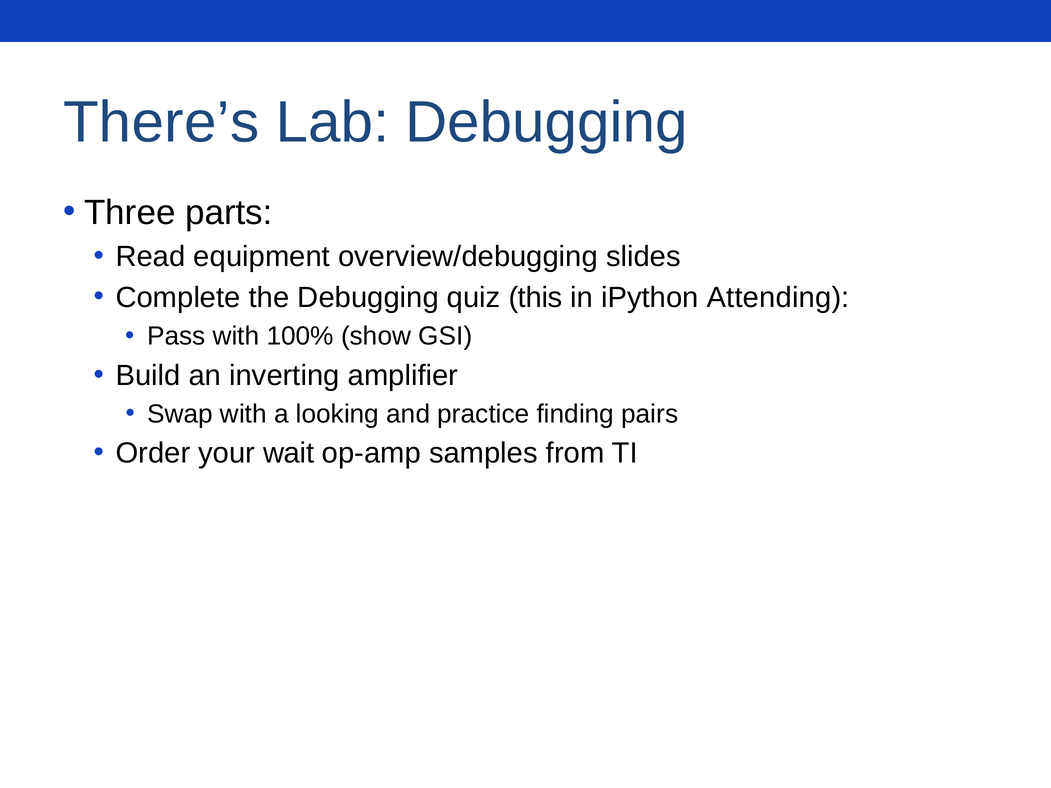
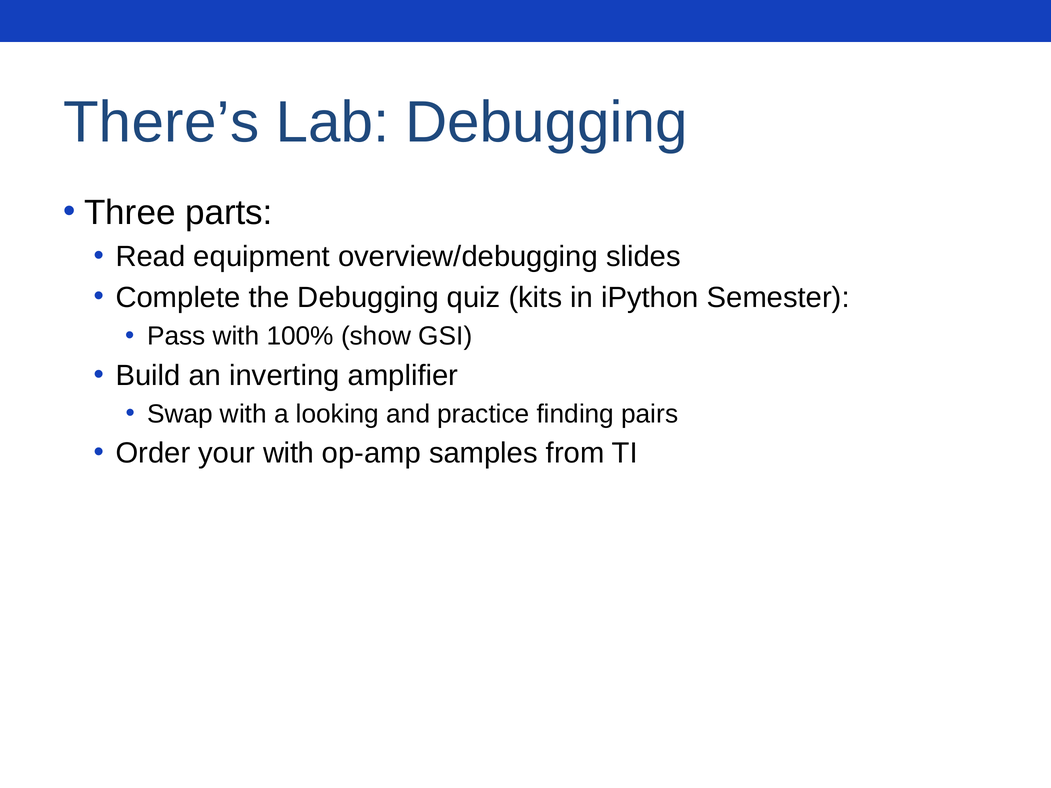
this: this -> kits (535, 298)
Attending: Attending -> Semester (778, 298)
your wait: wait -> with (289, 453)
